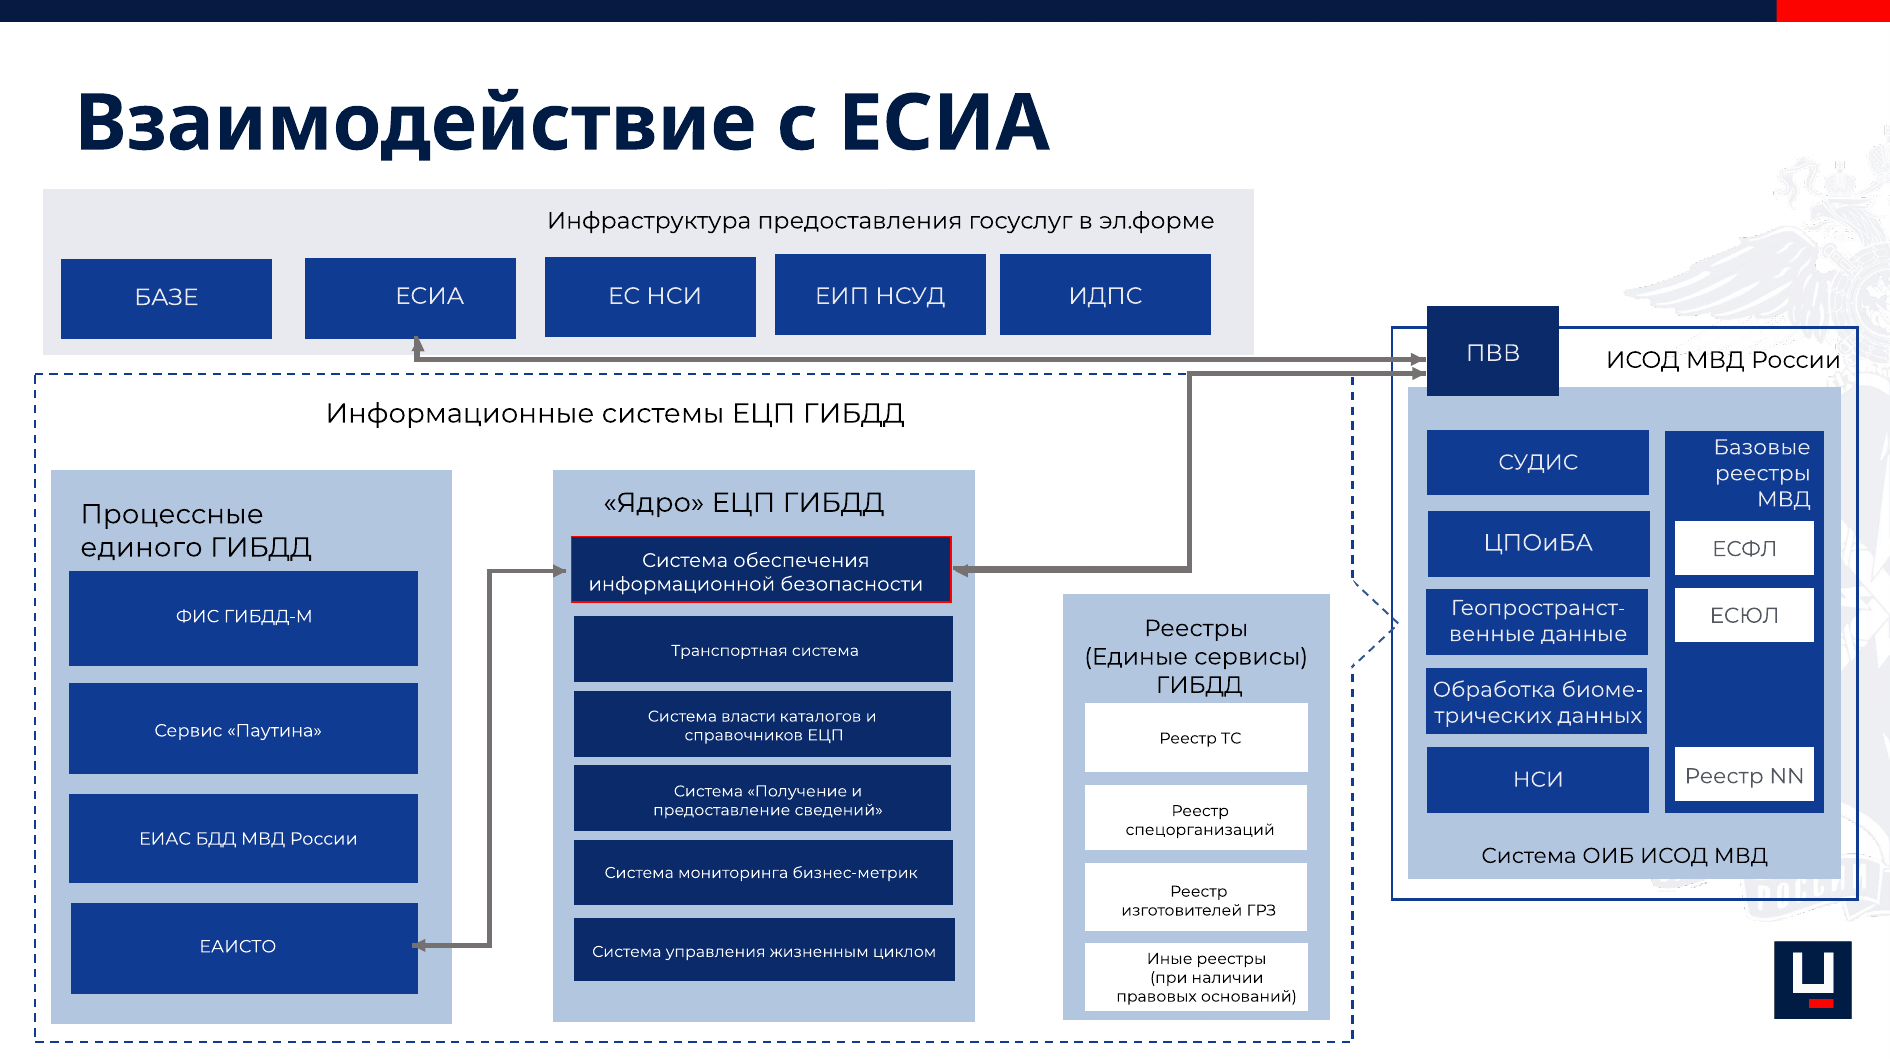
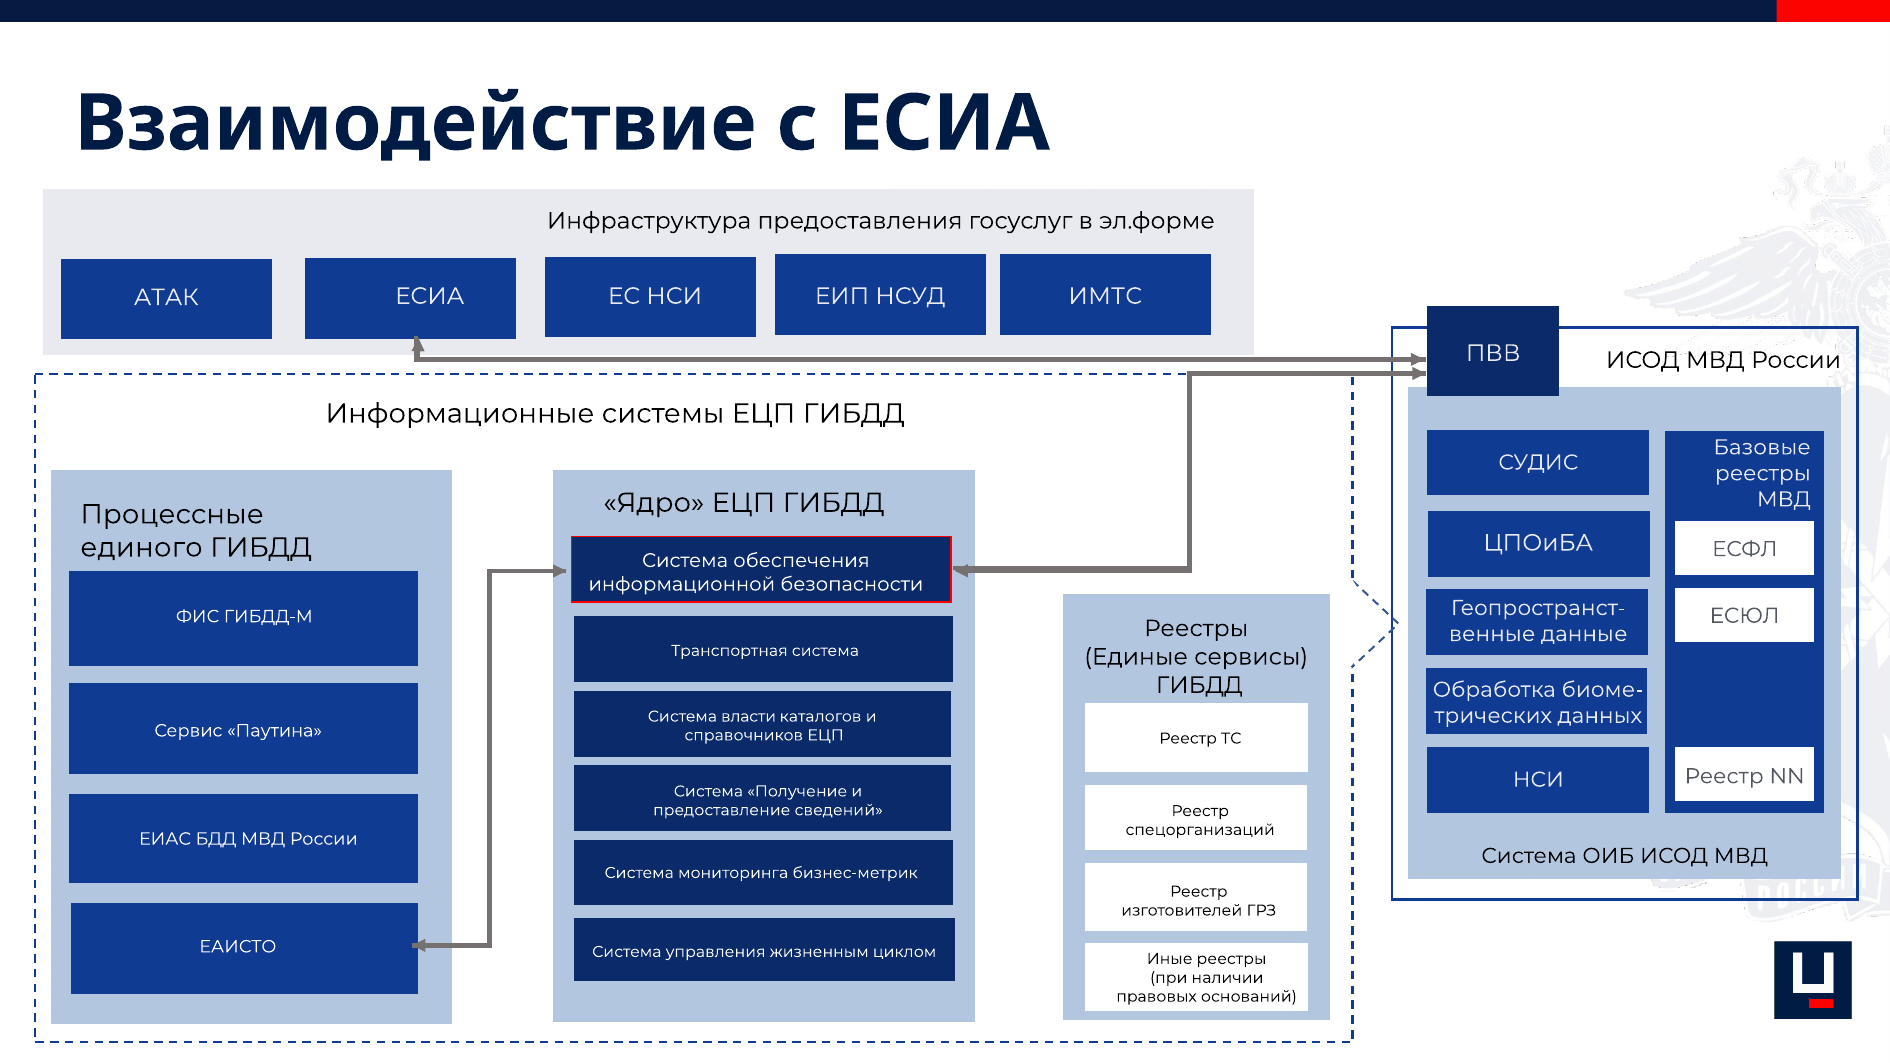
БАЗЕ: БАЗЕ -> АТАК (166, 297)
ИДПС: ИДПС -> ИМТС (1105, 296)
